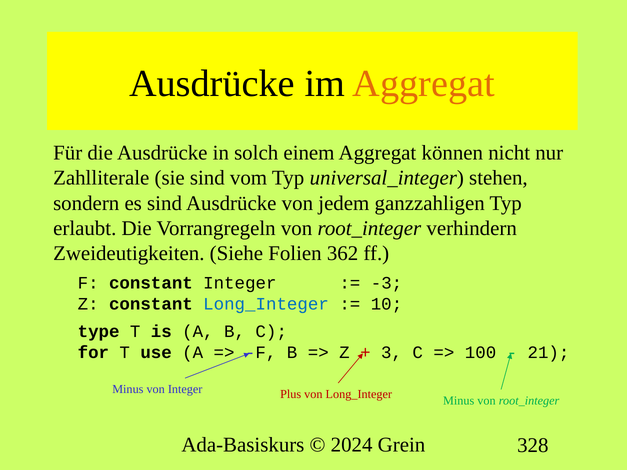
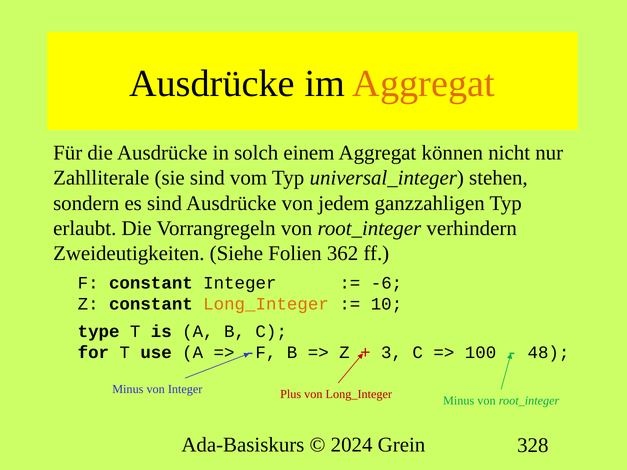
-3: -3 -> -6 (386, 283)
Long_Integer colour: blue -> orange (266, 304)
21: 21 -> 48 (548, 353)
